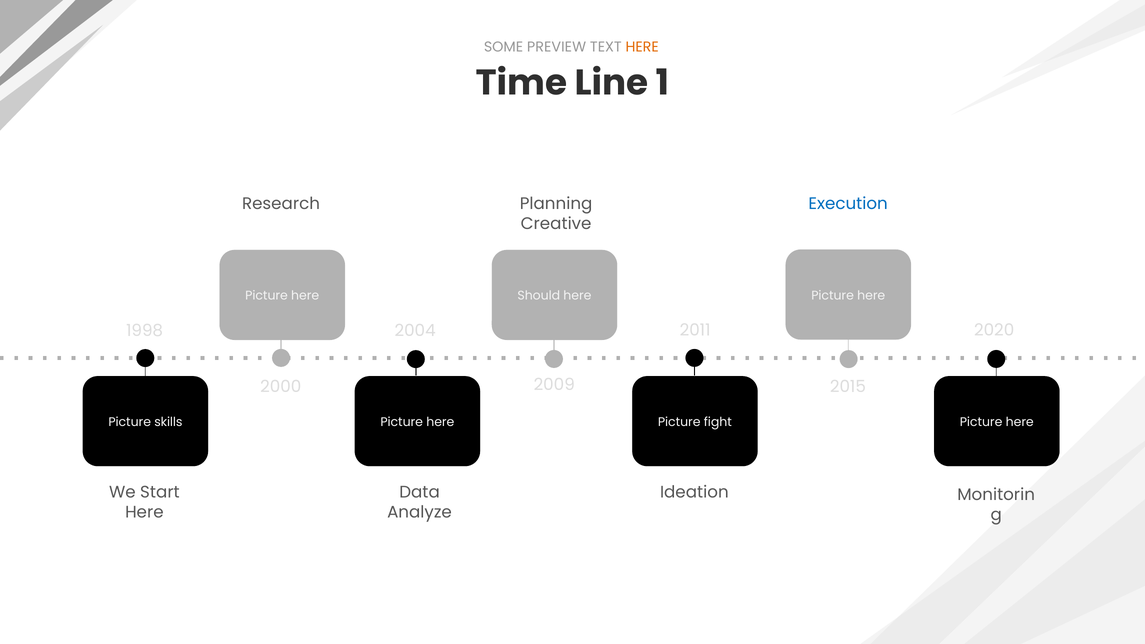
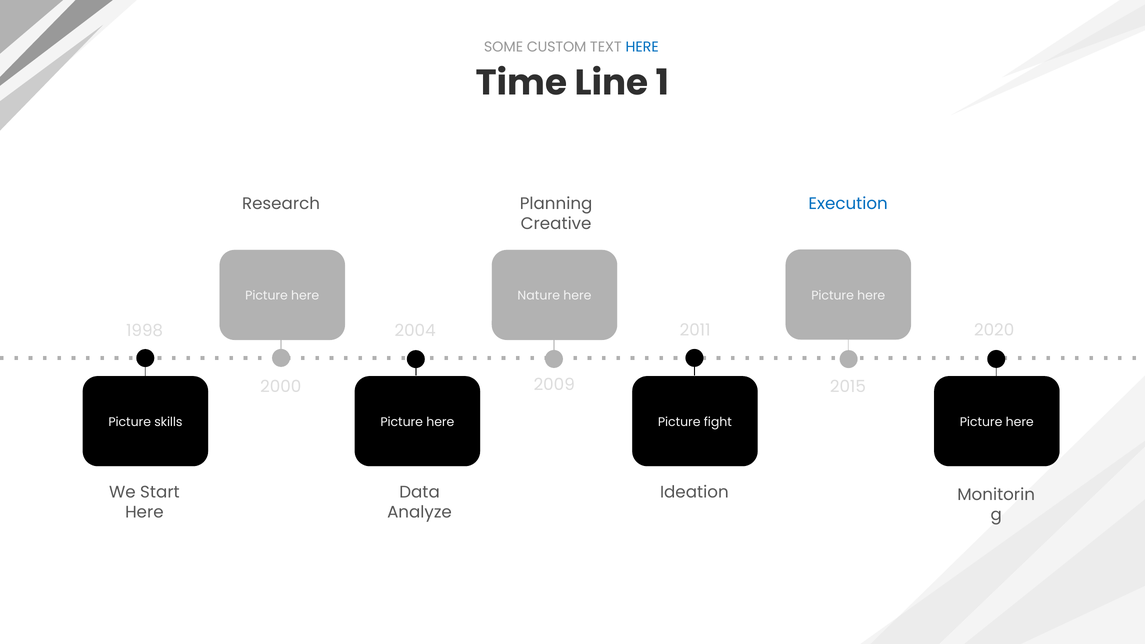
PREVIEW: PREVIEW -> CUSTOM (557, 47)
HERE colour: orange -> blue (642, 47)
Should: Should -> Nature (539, 296)
